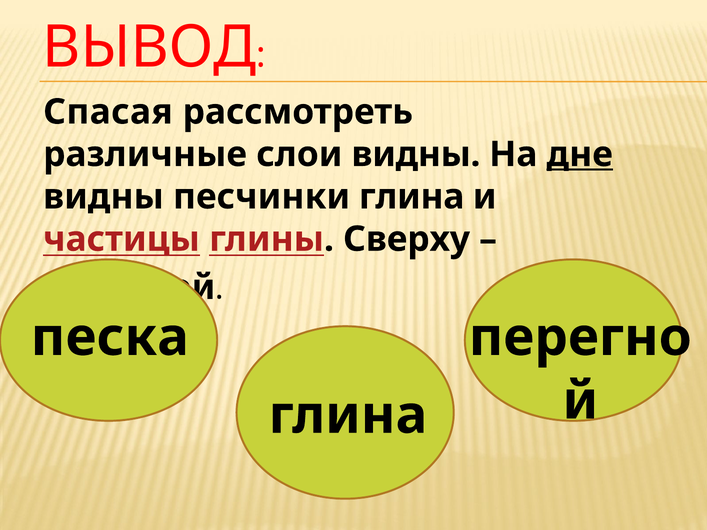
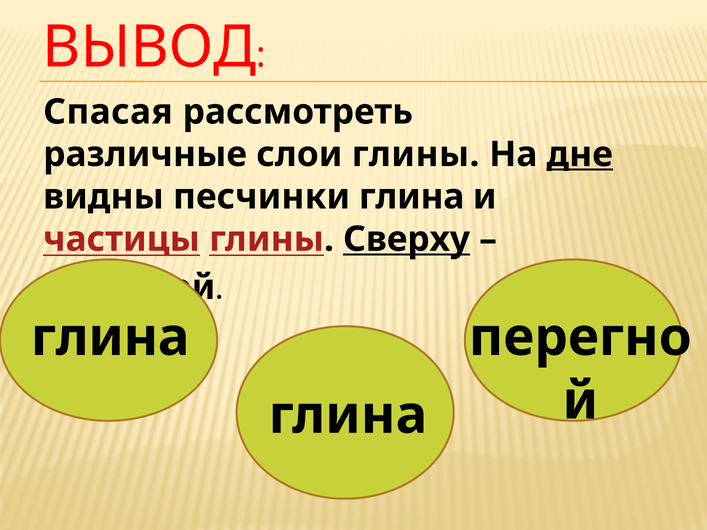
слои видны: видны -> глины (416, 154)
Сверху underline: none -> present (407, 239)
песка: песка -> глина (110, 338)
